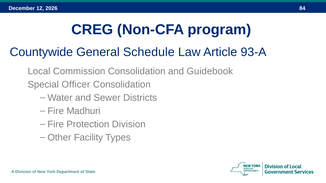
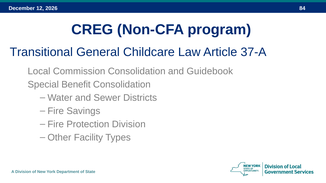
Countywide: Countywide -> Transitional (41, 52)
Schedule: Schedule -> Childcare (149, 52)
93-A: 93-A -> 37-A (254, 52)
Officer: Officer -> Benefit (76, 85)
Madhuri: Madhuri -> Savings (83, 111)
